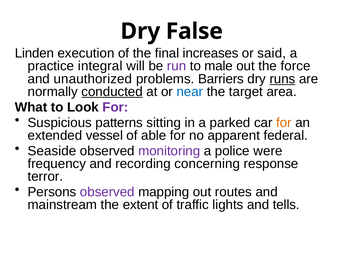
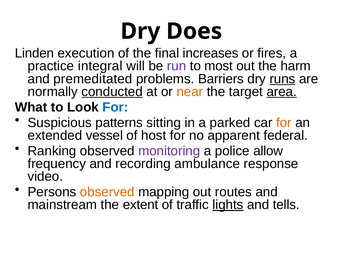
False: False -> Does (194, 31)
said: said -> fires (272, 53)
male: male -> most (219, 66)
force: force -> harm (296, 66)
unauthorized: unauthorized -> premeditated (93, 79)
near colour: blue -> orange (190, 91)
area underline: none -> present (282, 91)
For colour: purple -> blue (115, 107)
able: able -> host (154, 135)
Seaside: Seaside -> Ranking (52, 151)
were: were -> allow (268, 151)
concerning: concerning -> ambulance (207, 163)
terror: terror -> video (45, 176)
observed colour: purple -> orange (107, 192)
lights underline: none -> present (228, 204)
